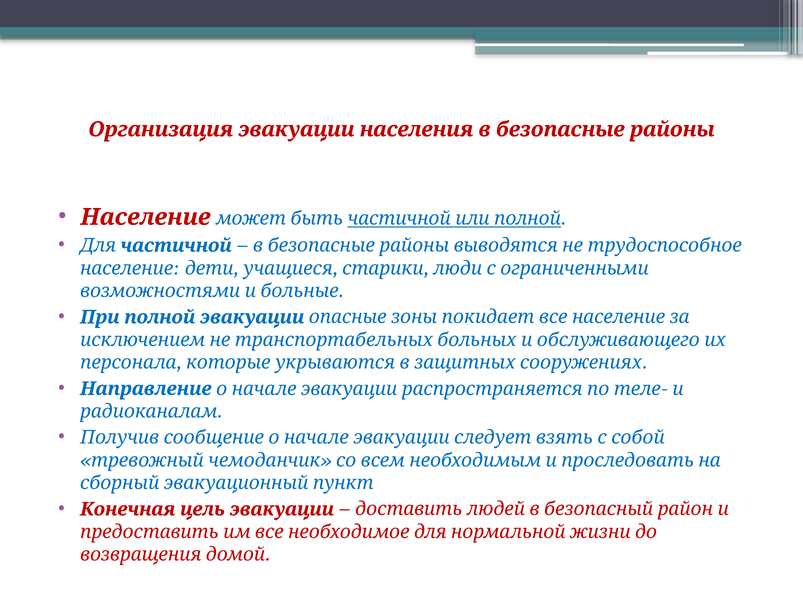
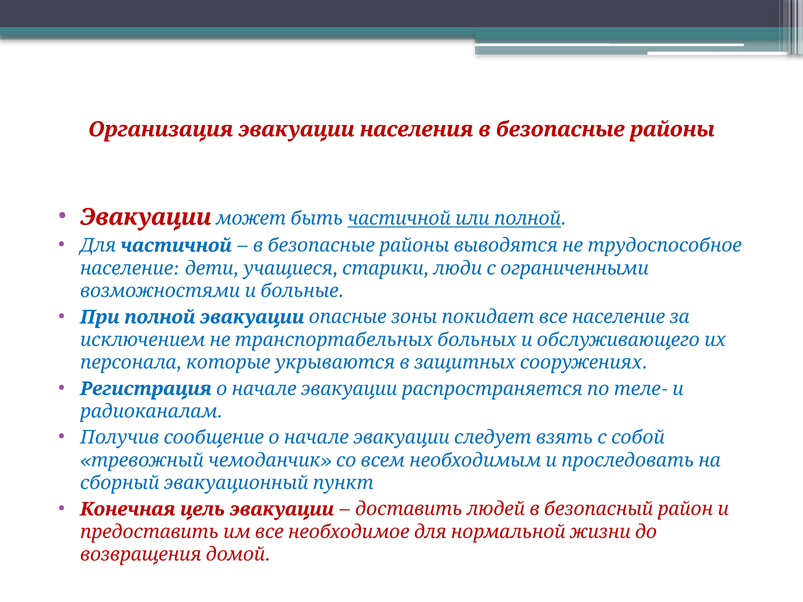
Население: Население -> Эвакуации (146, 217)
Направление: Направление -> Регистрация (146, 389)
